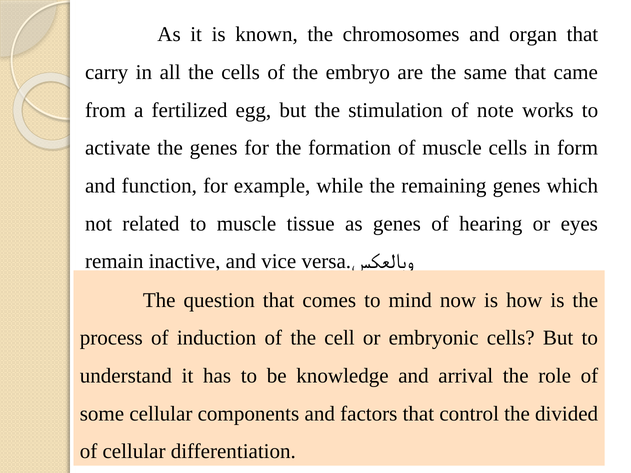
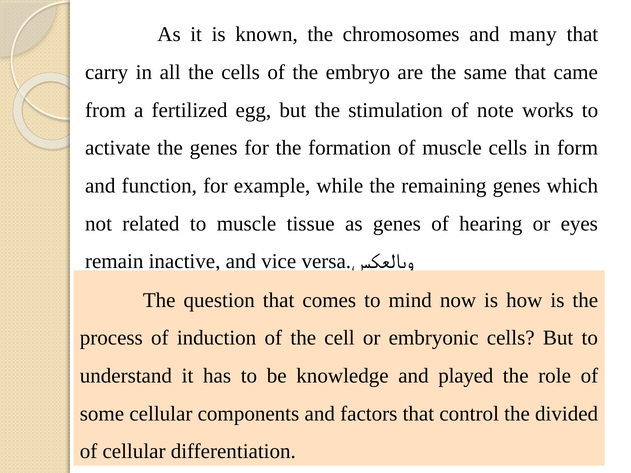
organ: organ -> many (533, 35)
arrival: arrival -> played (466, 376)
